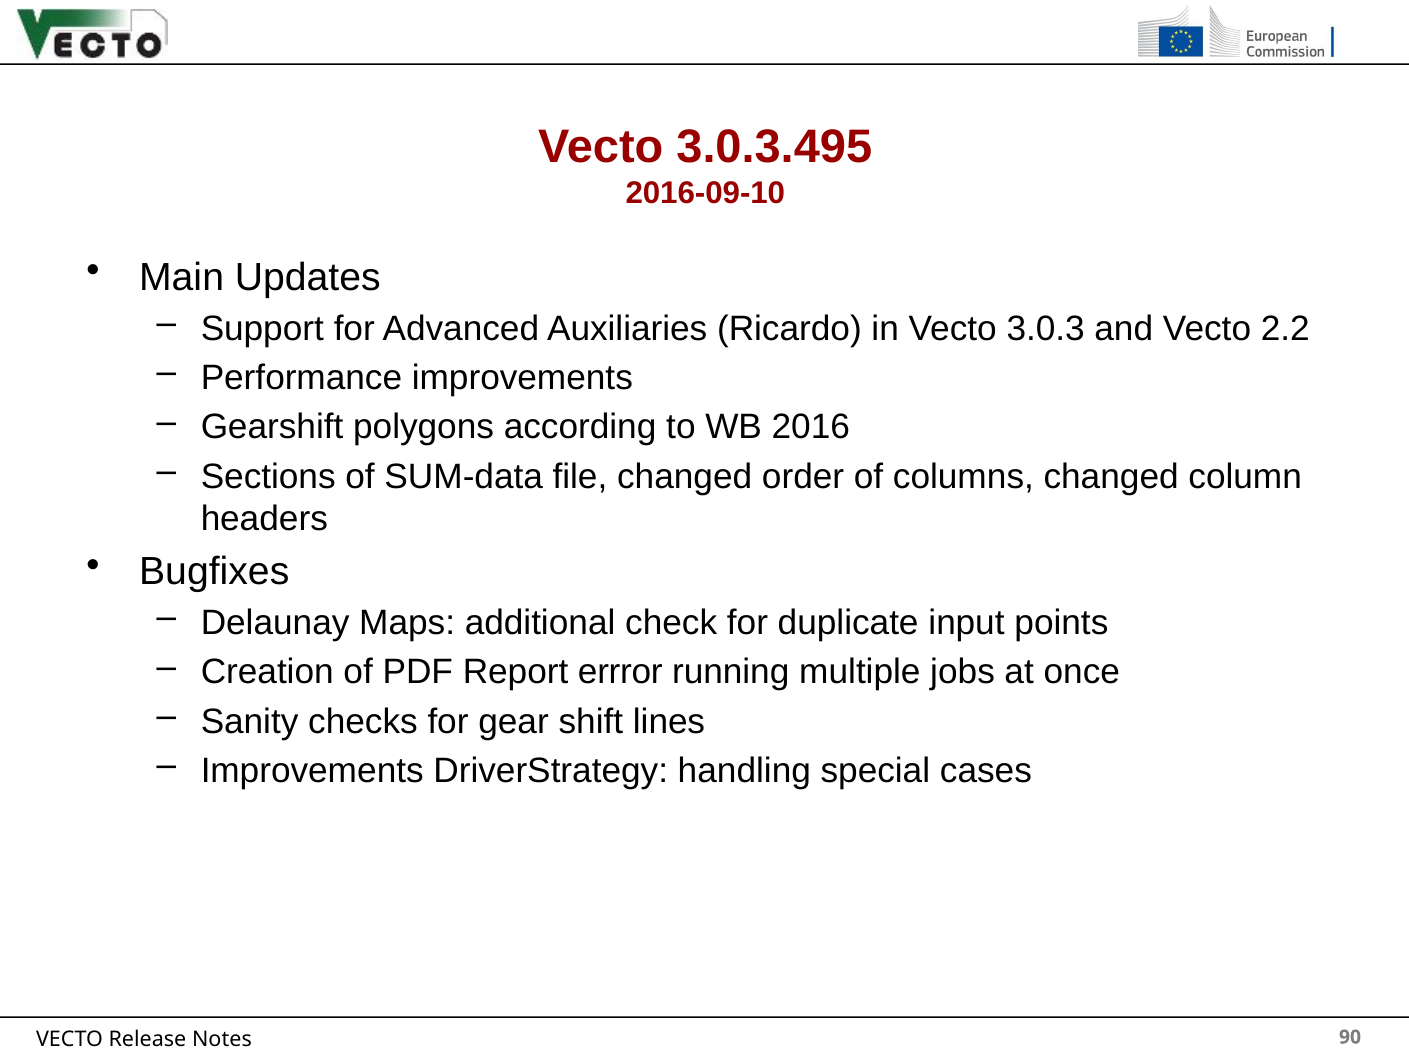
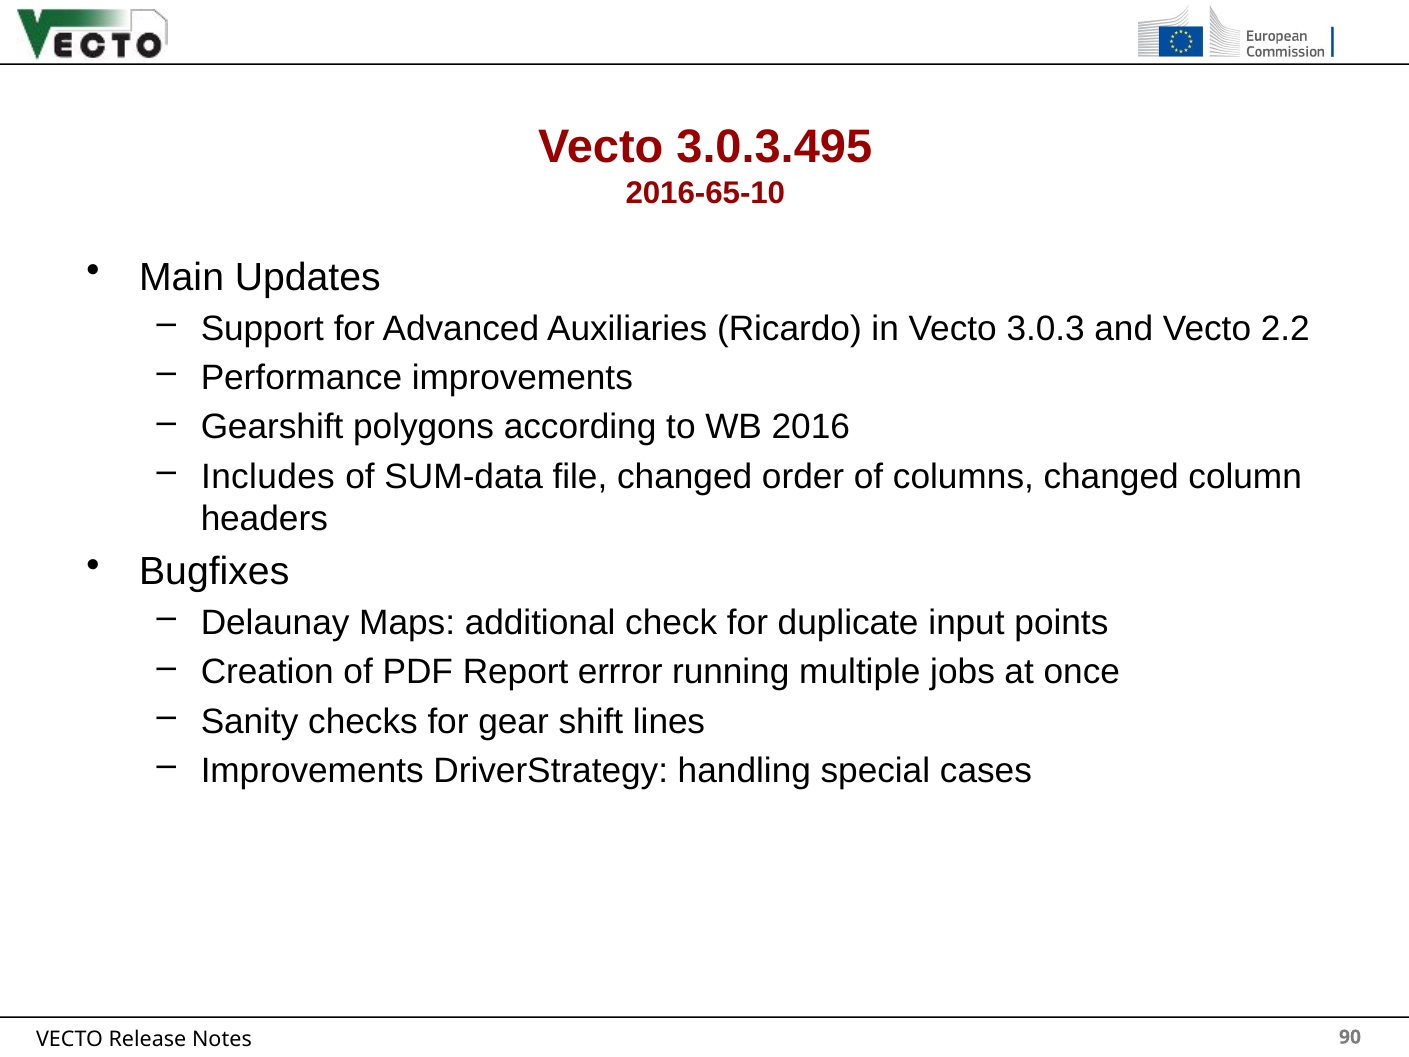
2016-09-10: 2016-09-10 -> 2016-65-10 (705, 193)
Sections: Sections -> Includes (268, 476)
